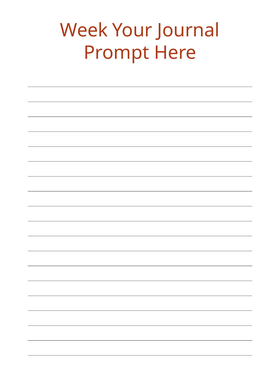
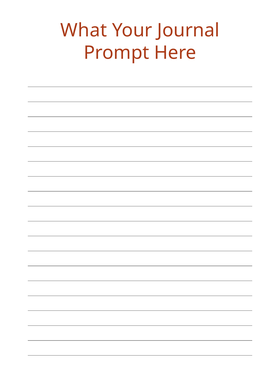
Week: Week -> What (84, 30)
